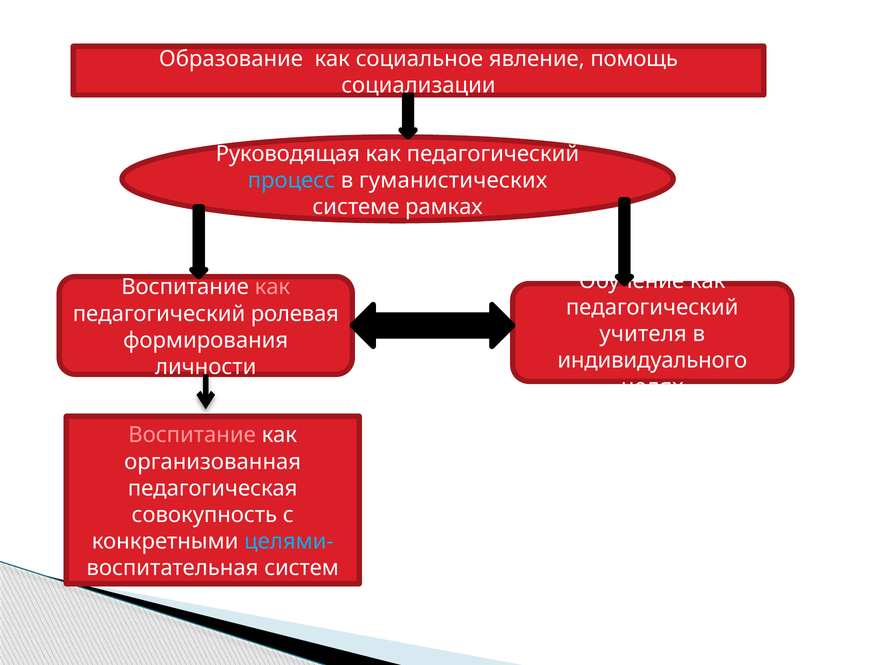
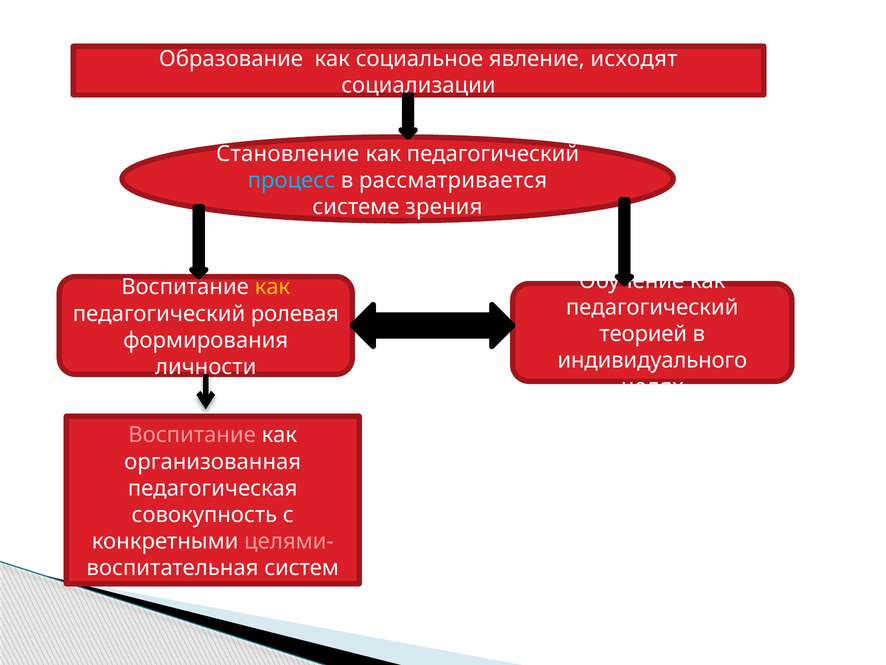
помощь: помощь -> исходят (634, 59)
Руководящая: Руководящая -> Становление (288, 154)
гуманистических: гуманистических -> рассматривается (453, 180)
рамках: рамках -> зрения (444, 207)
как colour: pink -> yellow (272, 287)
учителя: учителя -> теорией (643, 334)
целями- colour: light blue -> pink (289, 541)
